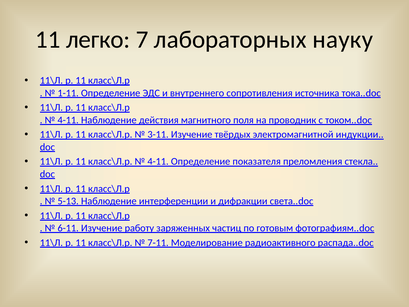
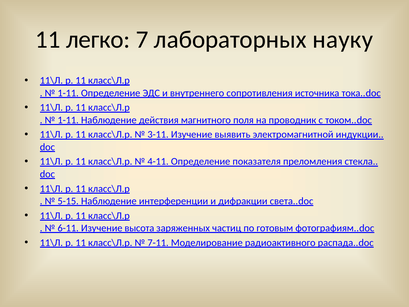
4-11: 4-11 -> 1-11 (68, 120)
твёрдых: твёрдых -> выявить (233, 134)
5-13: 5-13 -> 5-15 (68, 201)
работу: работу -> высота (139, 228)
